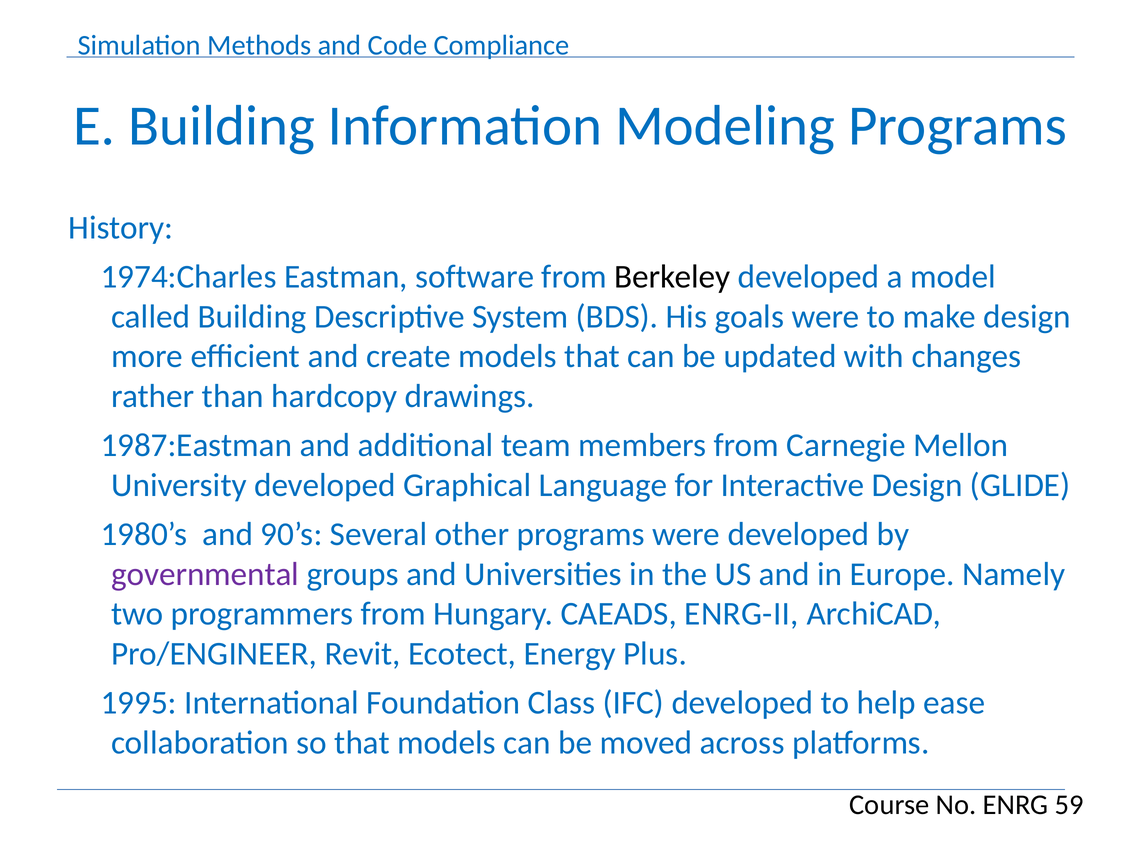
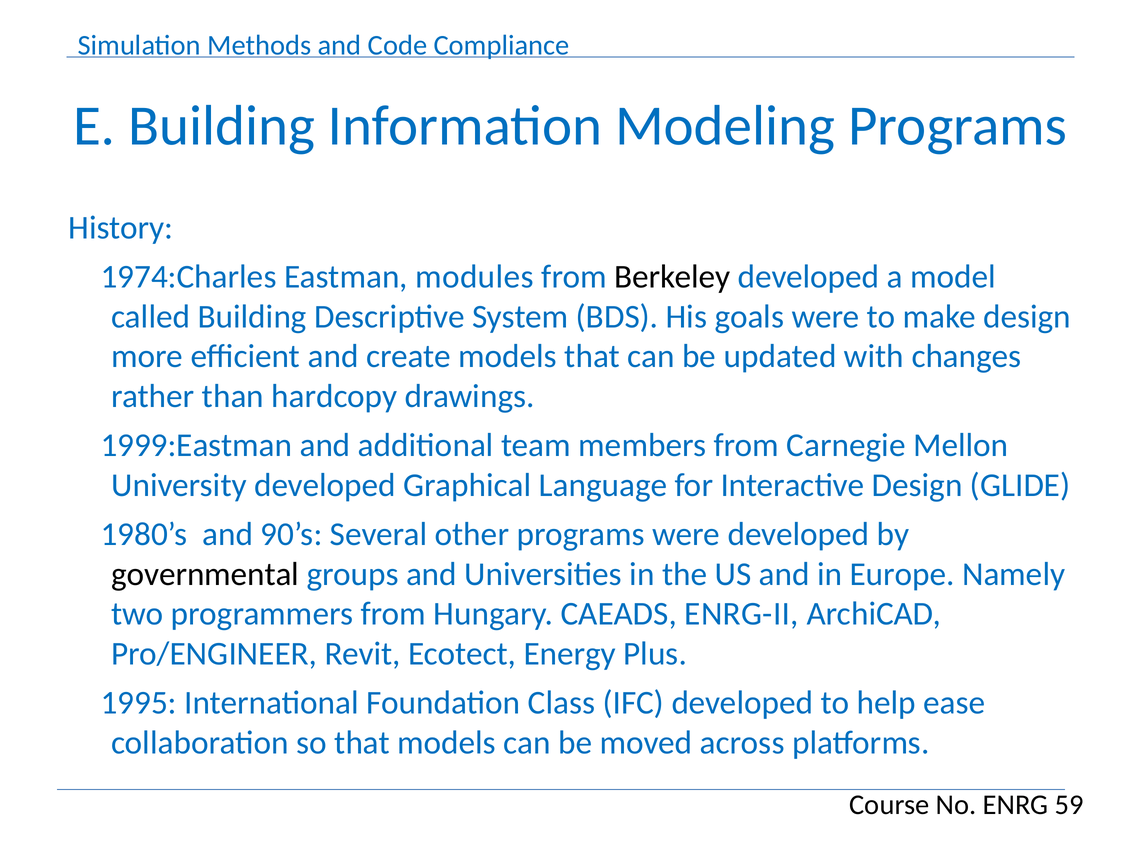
software: software -> modules (474, 277)
1987:Eastman: 1987:Eastman -> 1999:Eastman (196, 445)
governmental colour: purple -> black (205, 574)
